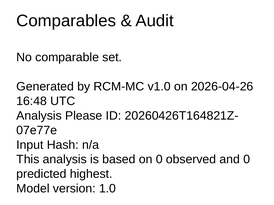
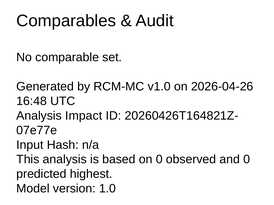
Please: Please -> Impact (84, 116)
